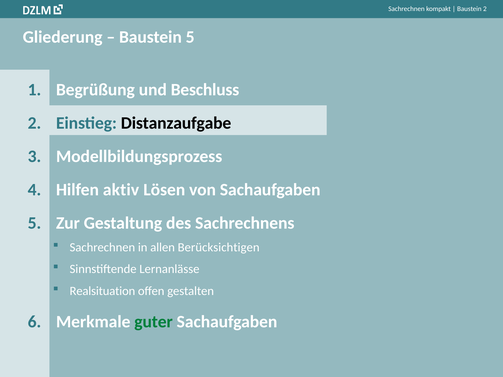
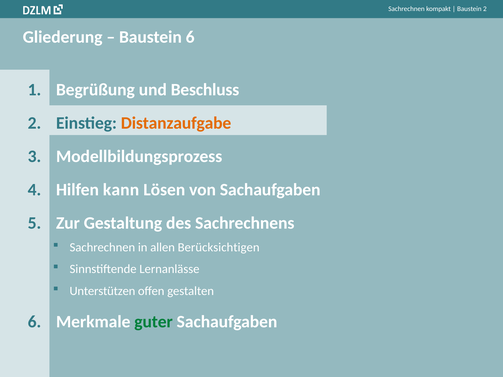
Baustein 5: 5 -> 6 (190, 37)
Distanzaufgabe colour: black -> orange (176, 123)
aktiv: aktiv -> kann (121, 190)
Realsituation: Realsituation -> Unterstützen (102, 291)
